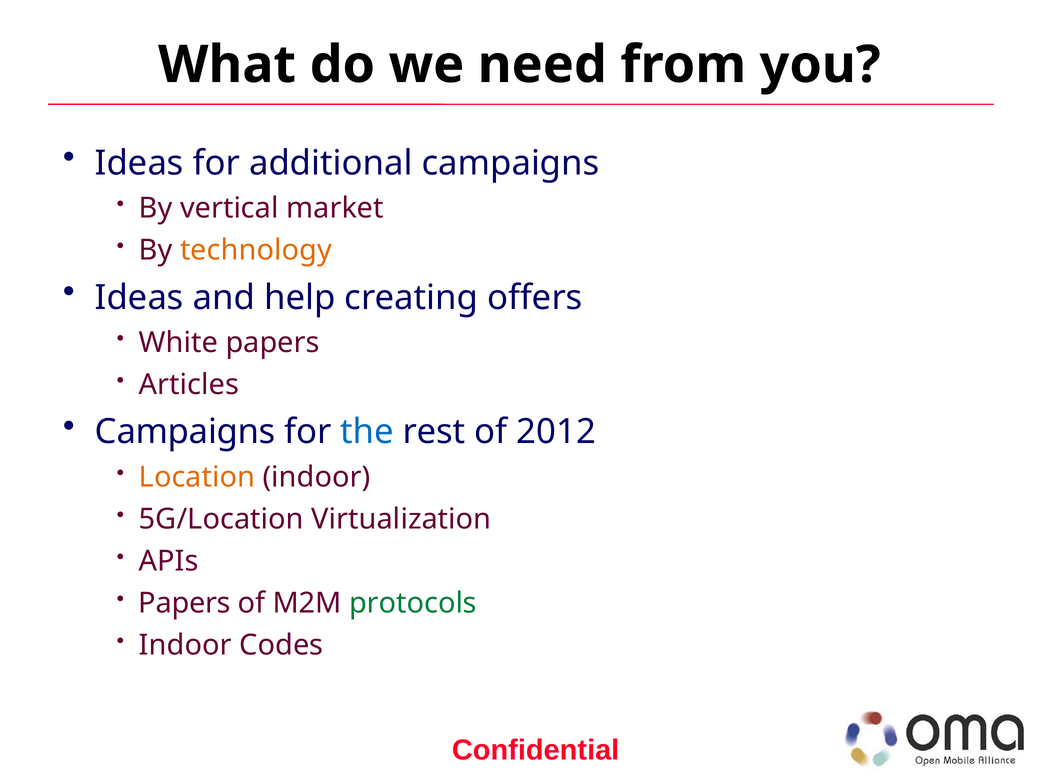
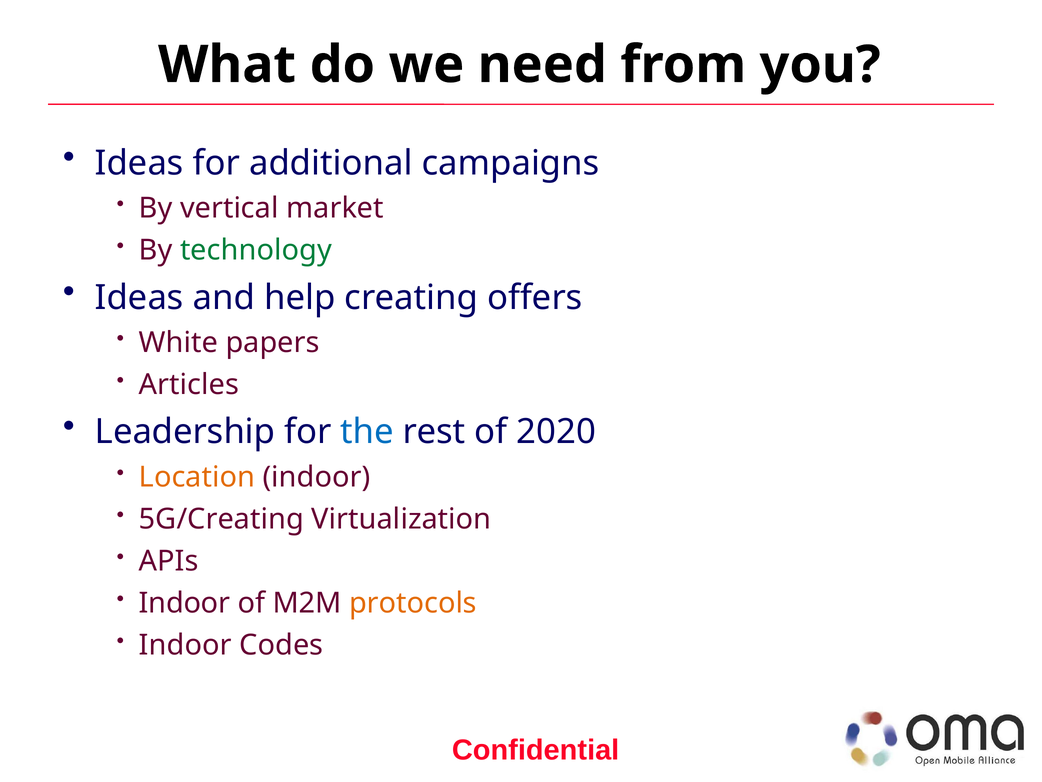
technology colour: orange -> green (256, 250)
Campaigns: Campaigns -> Leadership (185, 432)
2012: 2012 -> 2020 (556, 432)
5G/Location: 5G/Location -> 5G/Creating (221, 519)
Papers: Papers -> Indoor (184, 603)
protocols colour: green -> orange (413, 603)
